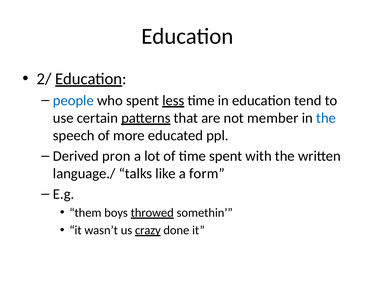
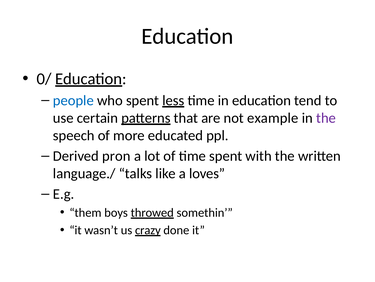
2/: 2/ -> 0/ (44, 79)
member: member -> example (273, 118)
the colour: blue -> purple (326, 118)
form: form -> loves (207, 173)
